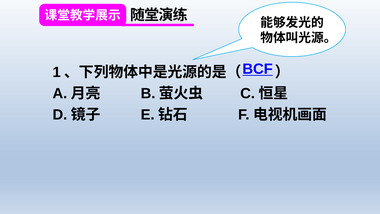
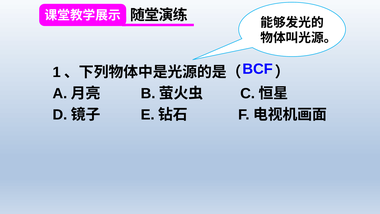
BCF underline: present -> none (258, 69)
